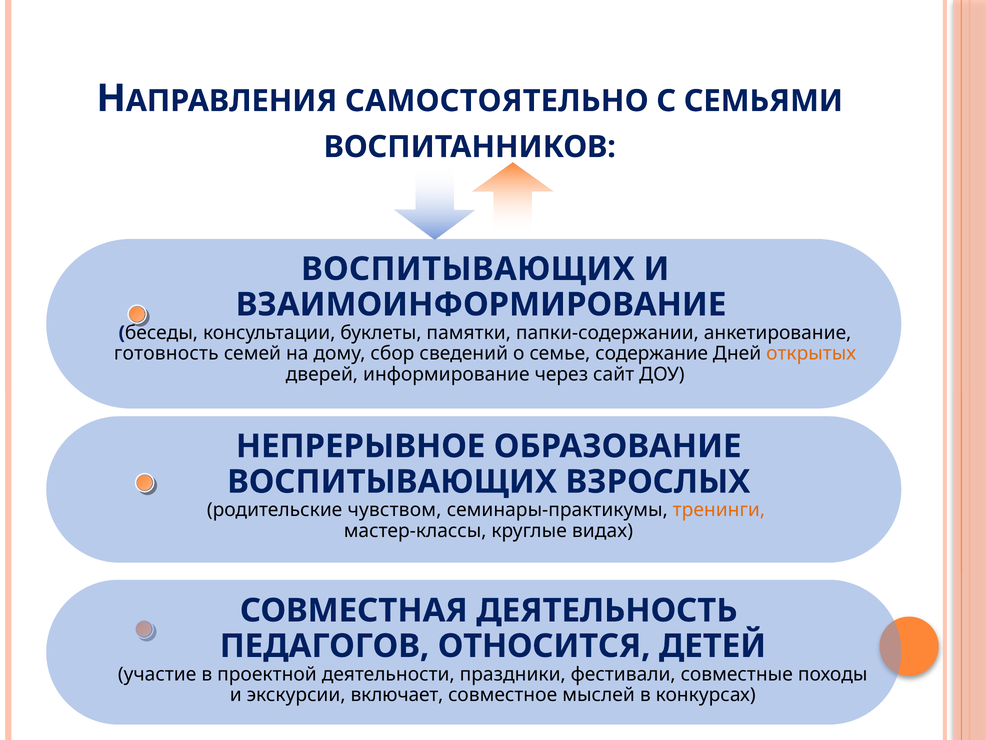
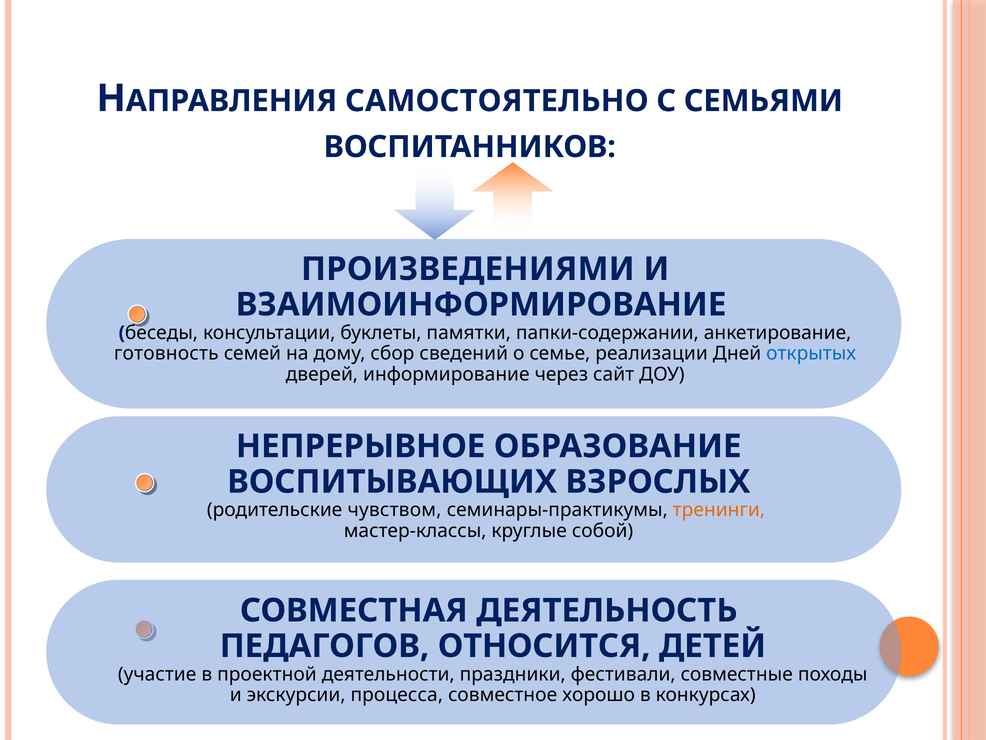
ВОСПИТЫВАЮЩИХ: ВОСПИТЫВАЮЩИХ -> ПРОИЗВЕДЕНИЯМИ (468, 269)
содержание: содержание -> реализации (652, 353)
открытых colour: orange -> blue (811, 353)
видах: видах -> собой (603, 530)
включает: включает -> процесса (397, 695)
мыслей: мыслей -> хорошо (599, 695)
